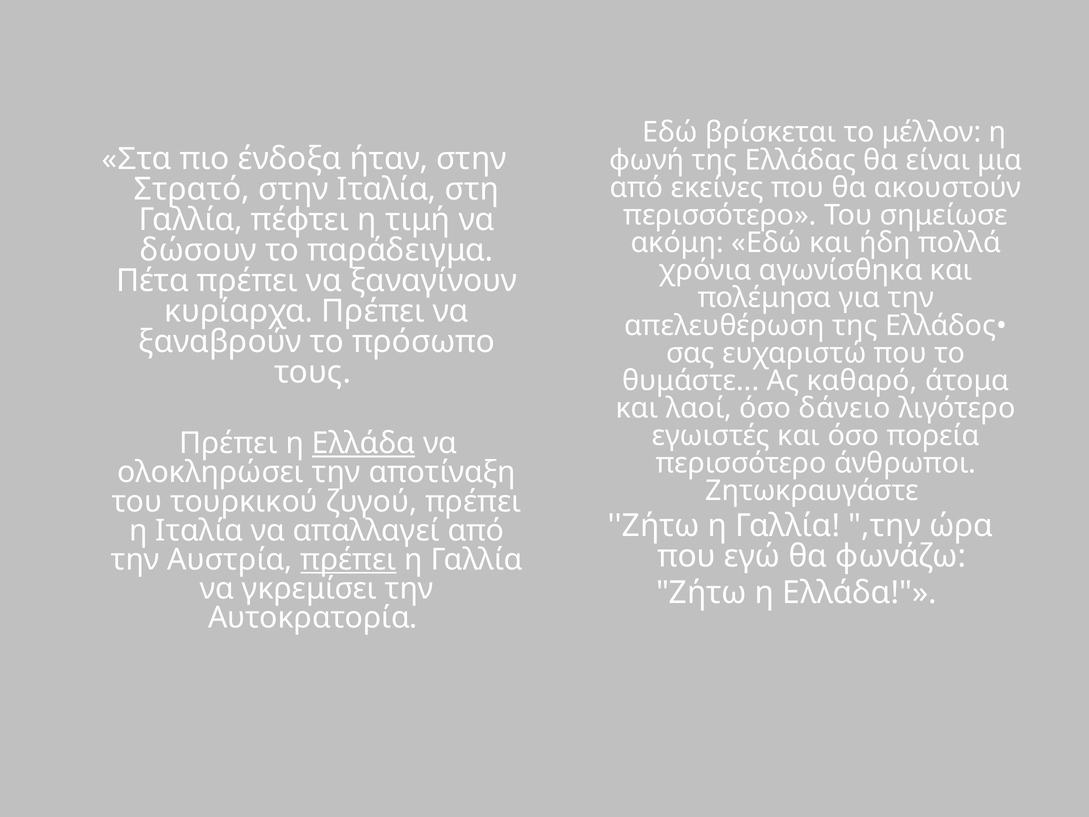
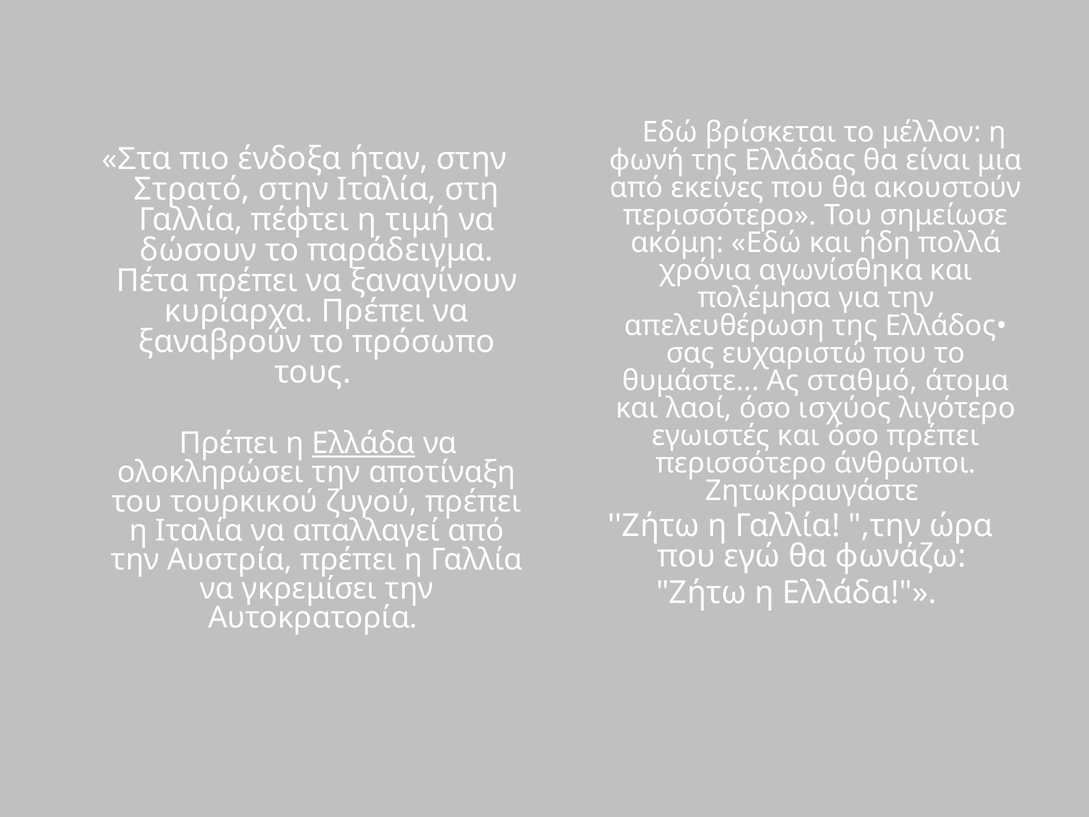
καθαρό: καθαρό -> σταθμό (862, 381)
δάνειο: δάνειο -> ισχύος (845, 408)
όσο πορεία: πορεία -> πρέπει (933, 436)
πρέπει underline: present -> none (348, 560)
